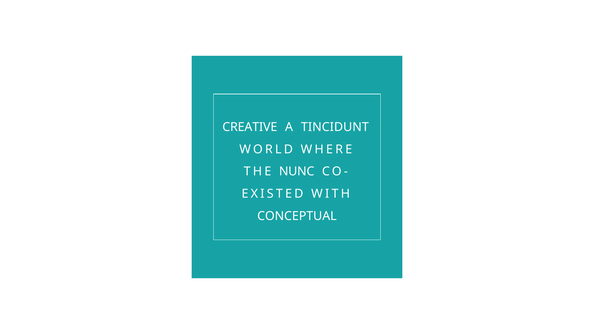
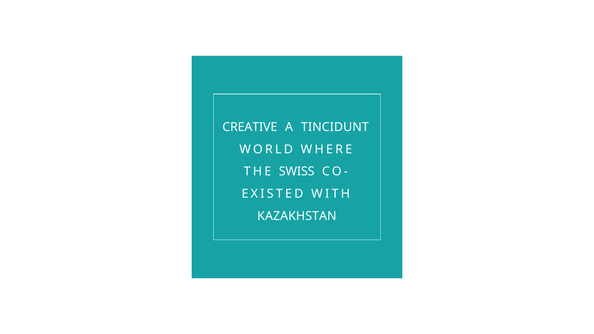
NUNC: NUNC -> SWISS (297, 172)
CONCEPTUAL: CONCEPTUAL -> KAZAKHSTAN (297, 216)
